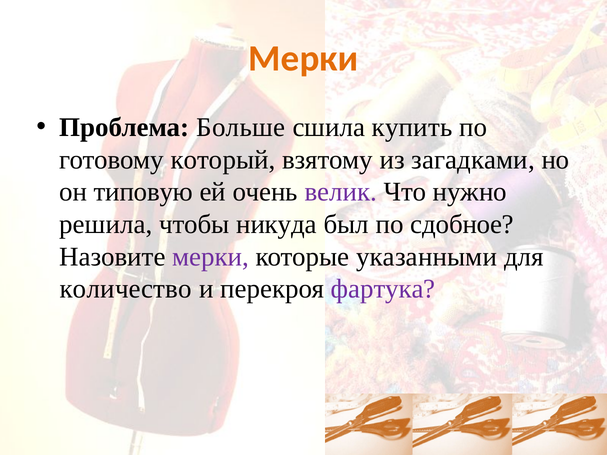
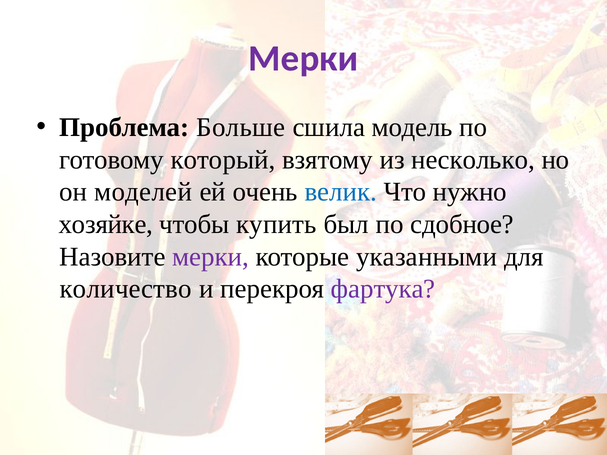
Мерки colour: orange -> purple (303, 59)
купить: купить -> модель (412, 127)
загадками: загадками -> несколько (473, 160)
типовую: типовую -> моделей (143, 192)
велик colour: purple -> blue (341, 192)
решила: решила -> хозяйке (106, 224)
никуда: никуда -> купить (276, 224)
